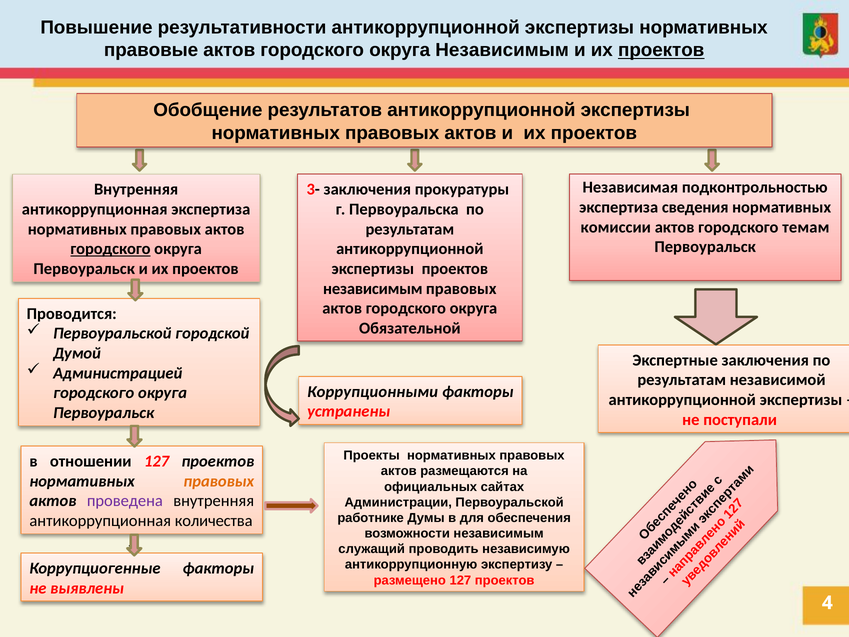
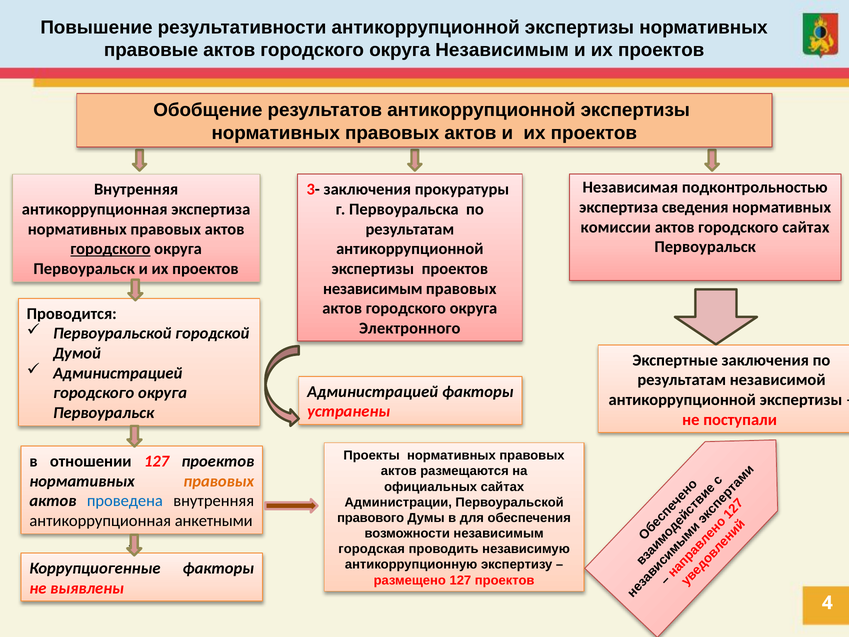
проектов underline: present -> none (661, 50)
городского темам: темам -> сайтах (806, 227)
Обязательной: Обязательной -> Электронного (410, 328)
Коррупционными: Коррупционными -> Администрацией (373, 392)
проведена colour: purple -> blue (125, 501)
работнике: работнике -> правового (371, 518)
количества: количества -> анкетными (214, 521)
служащий: служащий -> городская (372, 549)
